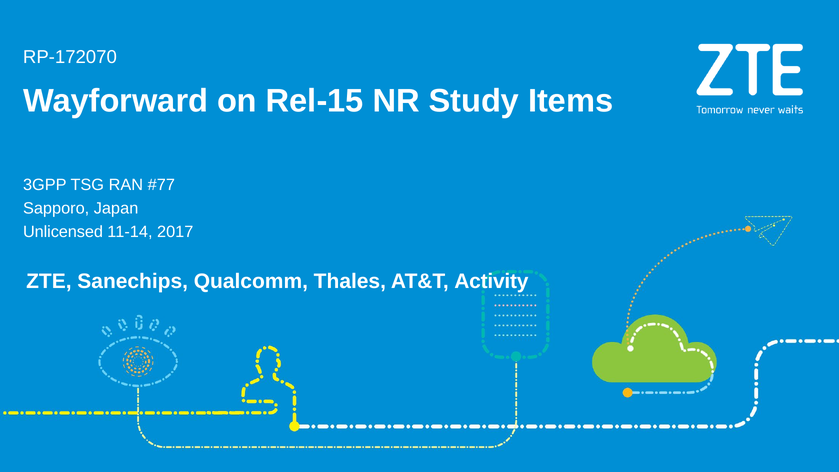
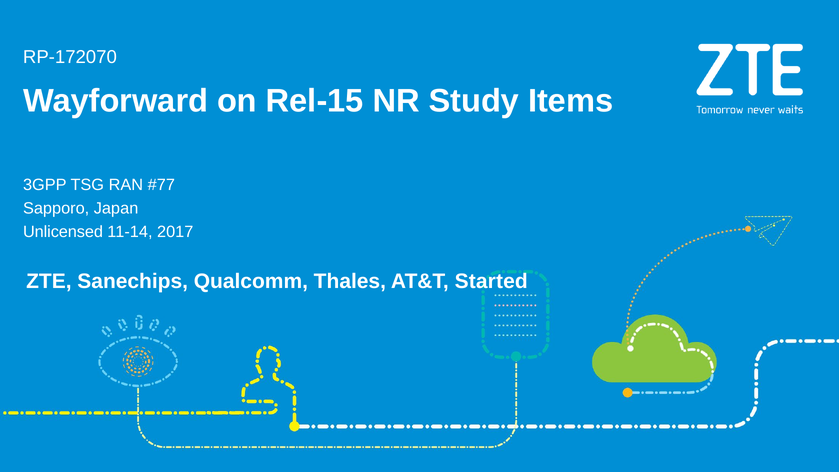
Activity: Activity -> Started (491, 281)
